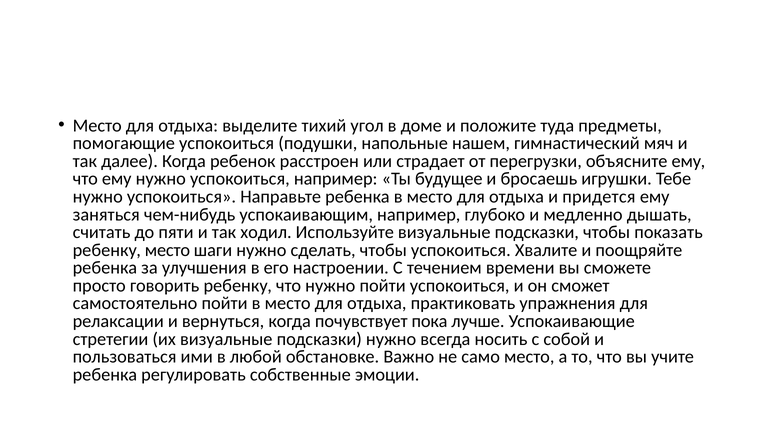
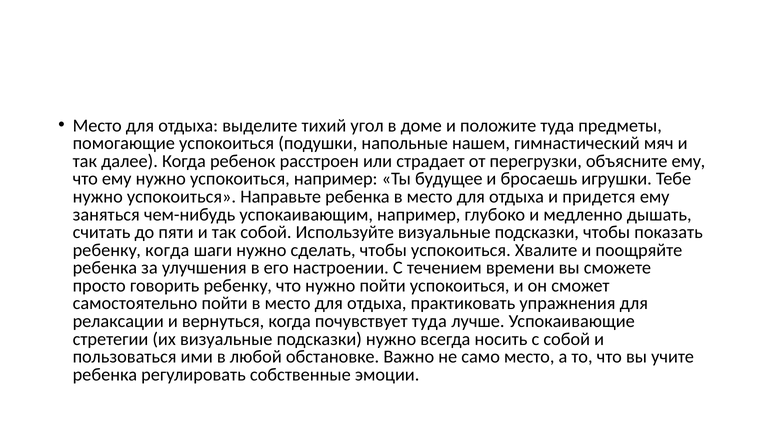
так ходил: ходил -> собой (266, 232)
ребенку место: место -> когда (167, 250)
почувствует пока: пока -> туда (429, 321)
